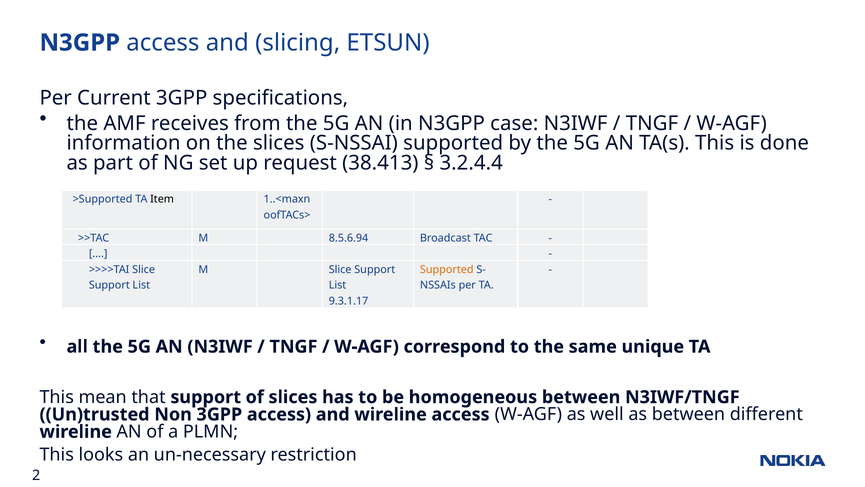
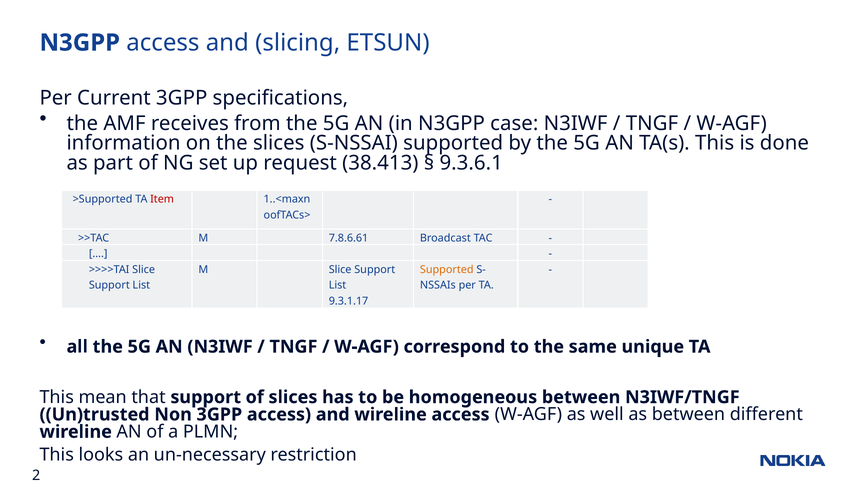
3.2.4.4: 3.2.4.4 -> 9.3.6.1 (471, 163)
Item colour: black -> red (162, 199)
8.5.6.94: 8.5.6.94 -> 7.8.6.61 (349, 238)
